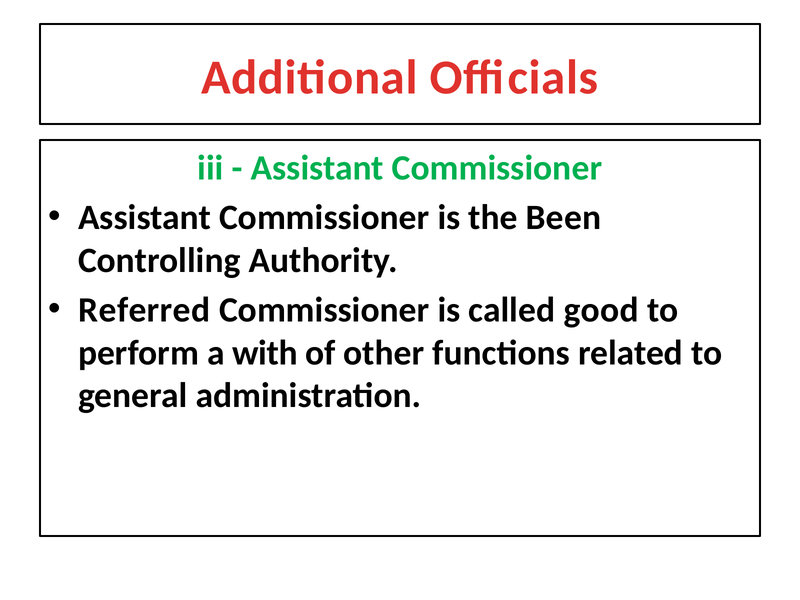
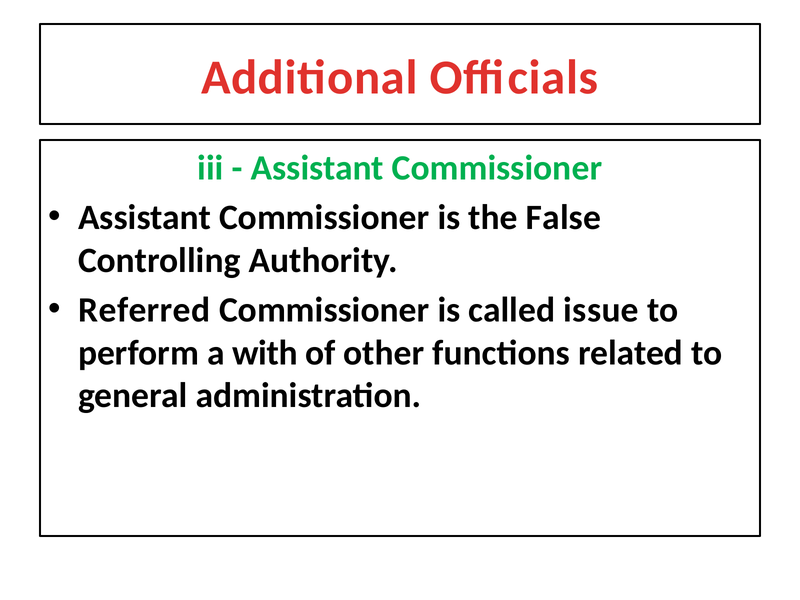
Been: Been -> False (564, 218)
good: good -> issue (601, 310)
